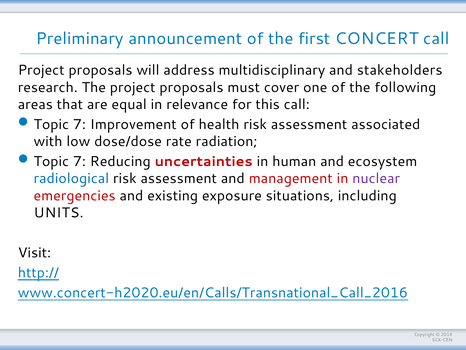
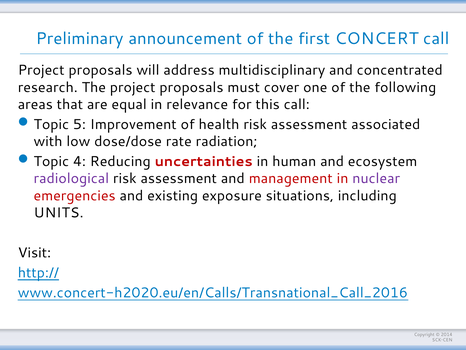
stakeholders: stakeholders -> concentrated (400, 70)
7: 7 -> 5 (79, 124)
7: 7 -> 4 (79, 161)
radiological colour: blue -> purple (71, 178)
